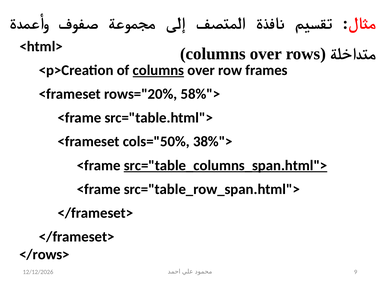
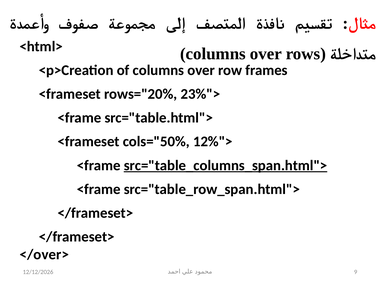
columns underline: present -> none (158, 70)
58%">: 58%"> -> 23%"> (200, 94)
38%">: 38%"> -> 12%"> (213, 142)
</rows>: </rows> -> </over> (44, 254)
